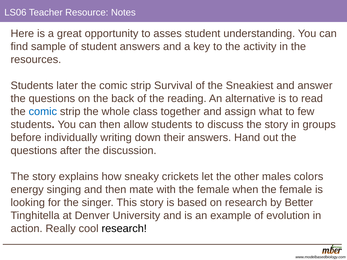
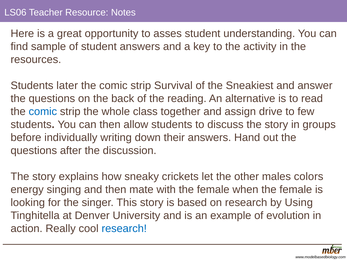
what: what -> drive (271, 112)
Better: Better -> Using (299, 203)
research colour: black -> blue (124, 229)
